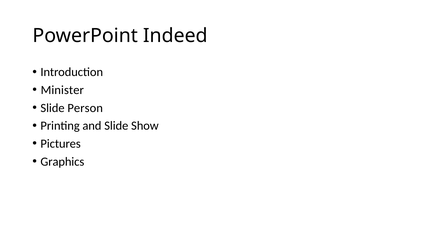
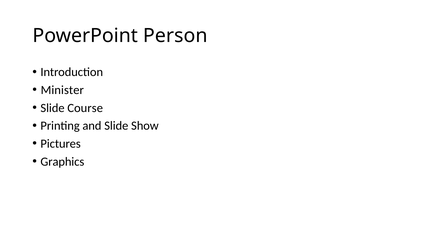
Indeed: Indeed -> Person (175, 36)
Person: Person -> Course (85, 108)
